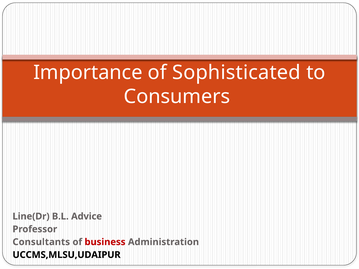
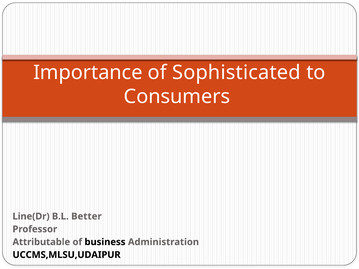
Advice: Advice -> Better (86, 217)
Consultants: Consultants -> Attributable (41, 242)
business colour: red -> black (105, 242)
